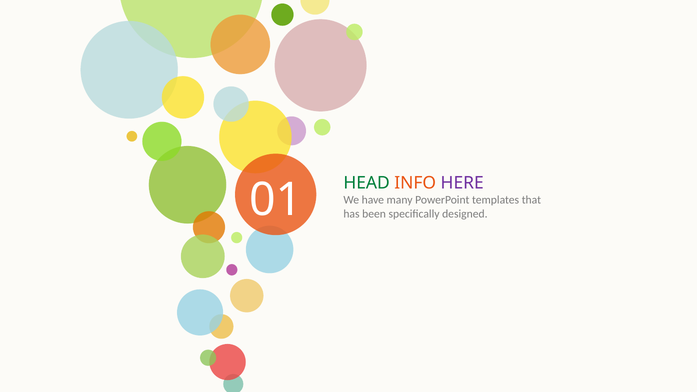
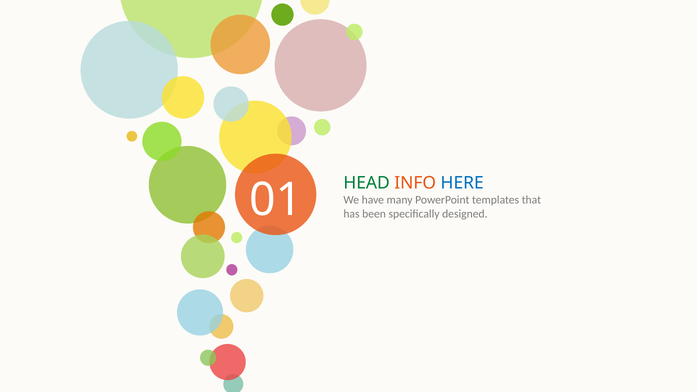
HERE colour: purple -> blue (462, 183)
